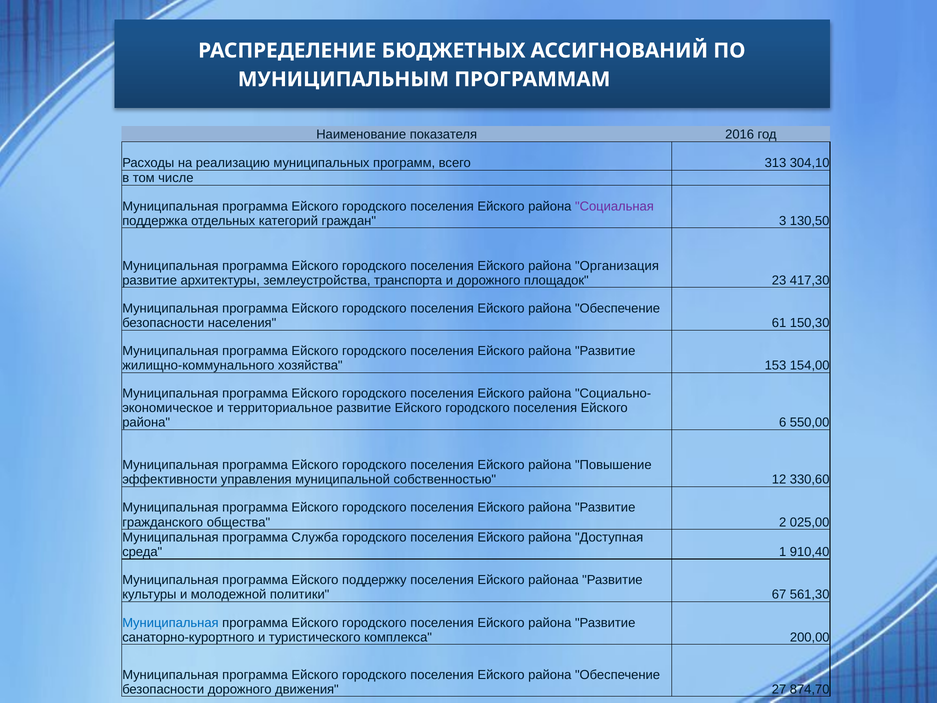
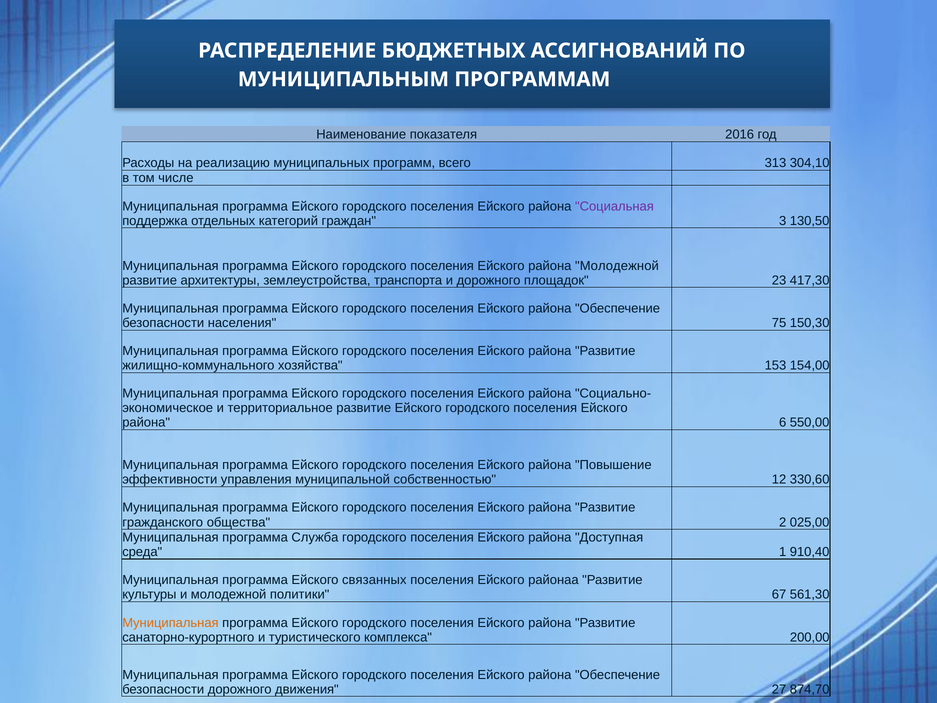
района Организация: Организация -> Молодежной (617, 266)
61: 61 -> 75 (779, 323)
поддержку: поддержку -> связанных (374, 580)
Муниципальная colour: blue -> orange (170, 623)
